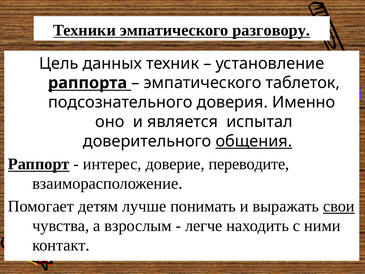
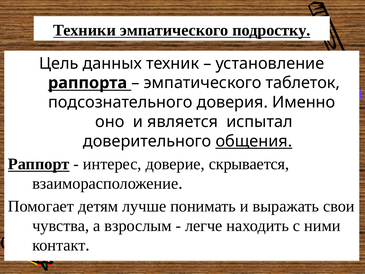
разговору: разговору -> подростку (271, 30)
переводите: переводите -> скрывается (249, 164)
свои underline: present -> none (339, 206)
